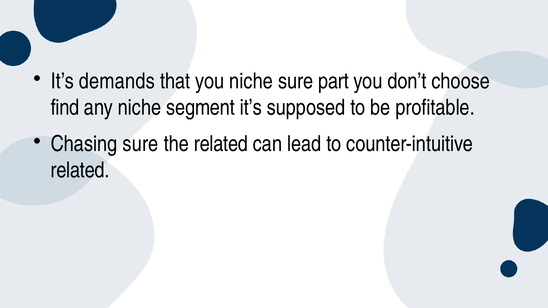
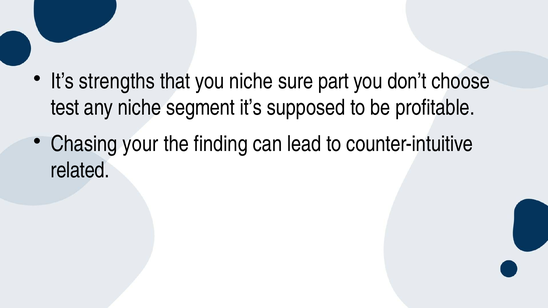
demands: demands -> strengths (117, 81)
find: find -> test (65, 108)
Chasing sure: sure -> your (140, 144)
the related: related -> finding (221, 144)
